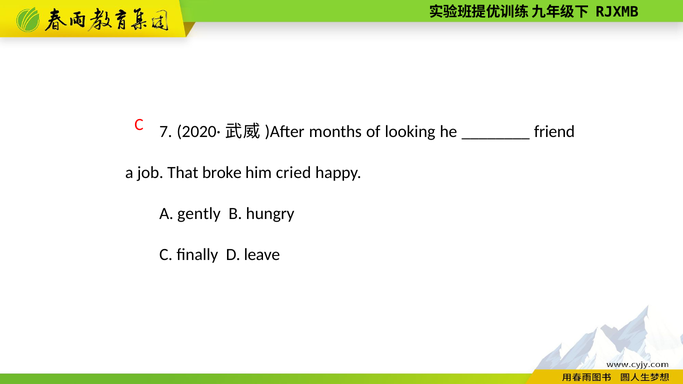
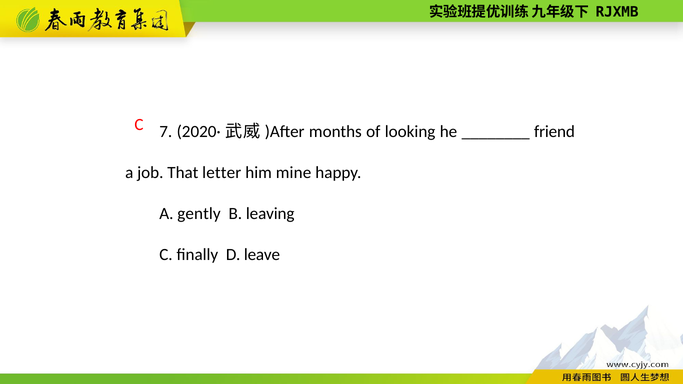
broke: broke -> letter (222, 173)
cried: cried -> mine (294, 173)
hungry: hungry -> leaving (270, 214)
